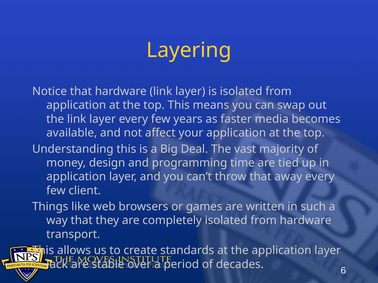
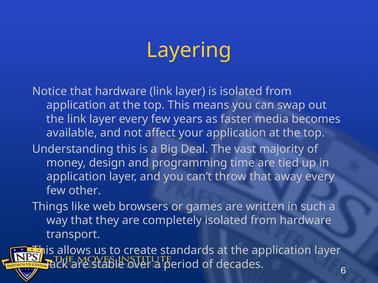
client: client -> other (85, 191)
